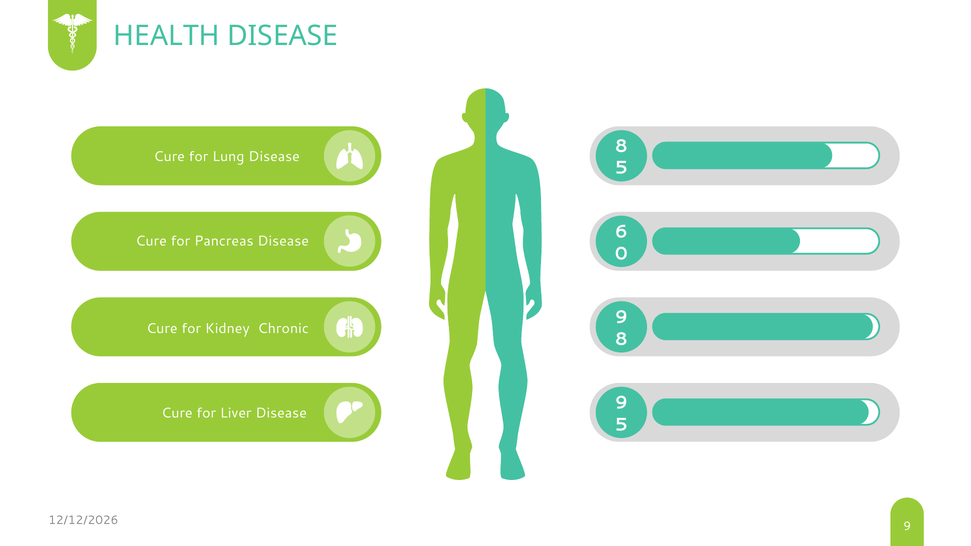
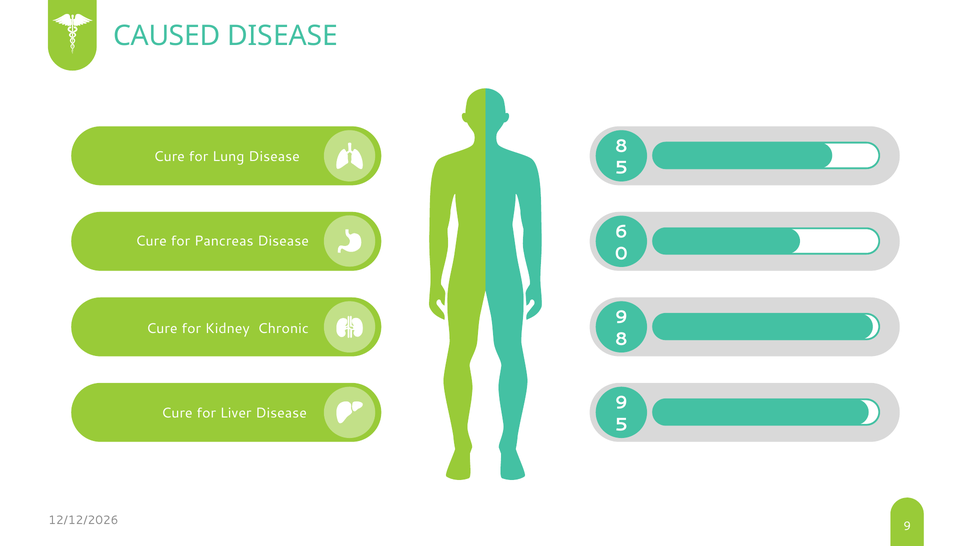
HEALTH: HEALTH -> CAUSED (167, 36)
